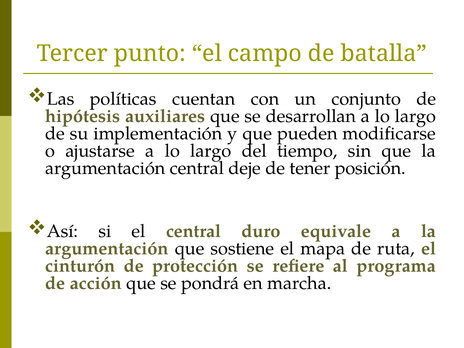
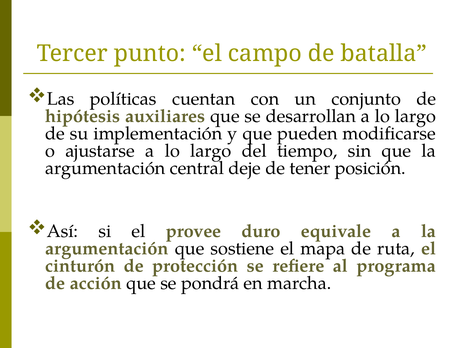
el central: central -> provee (194, 231)
